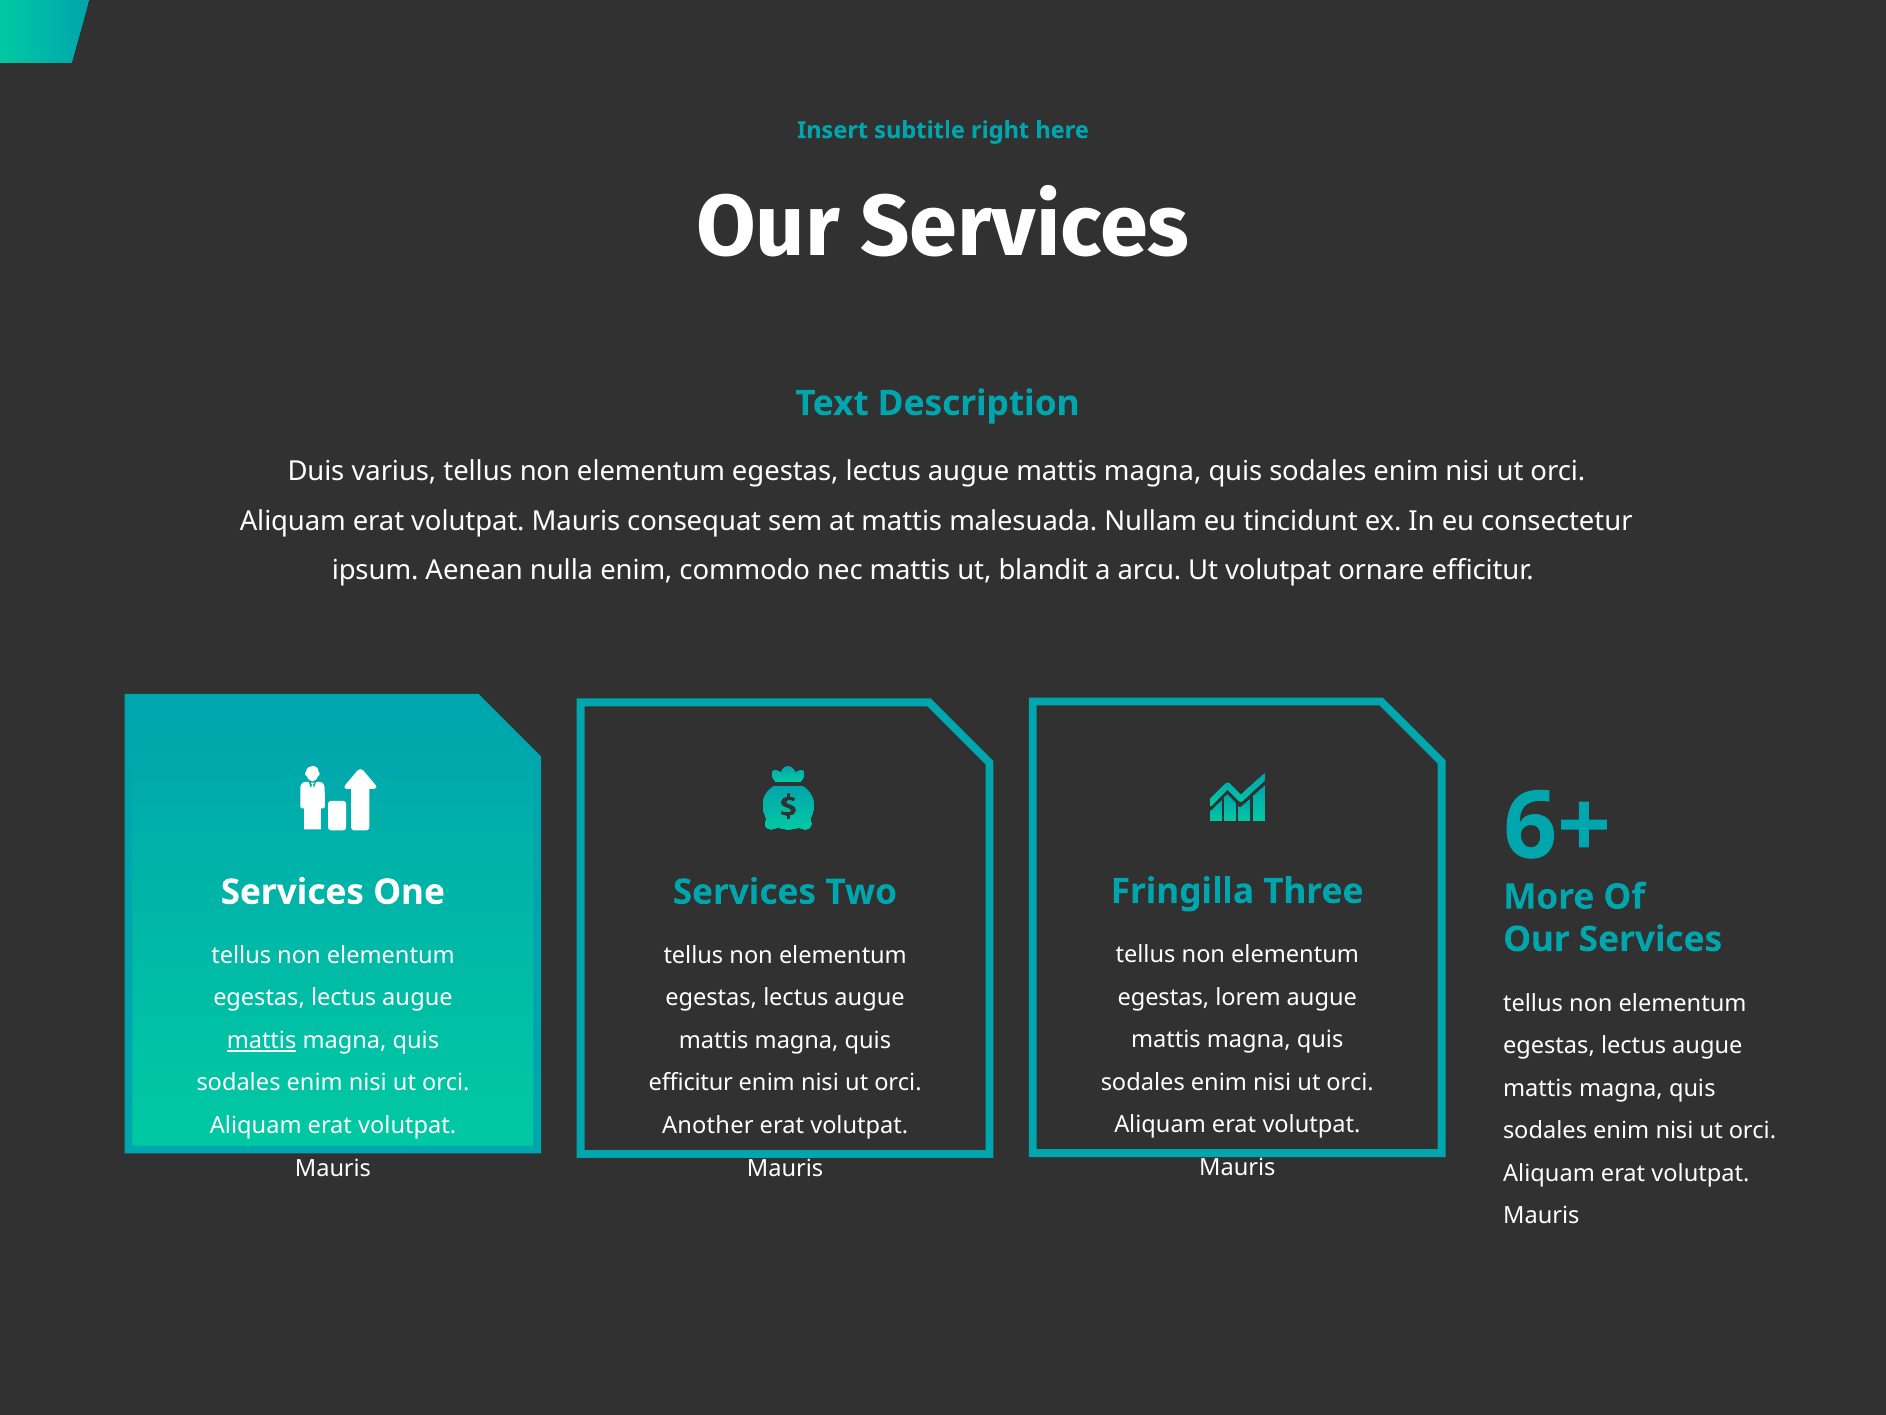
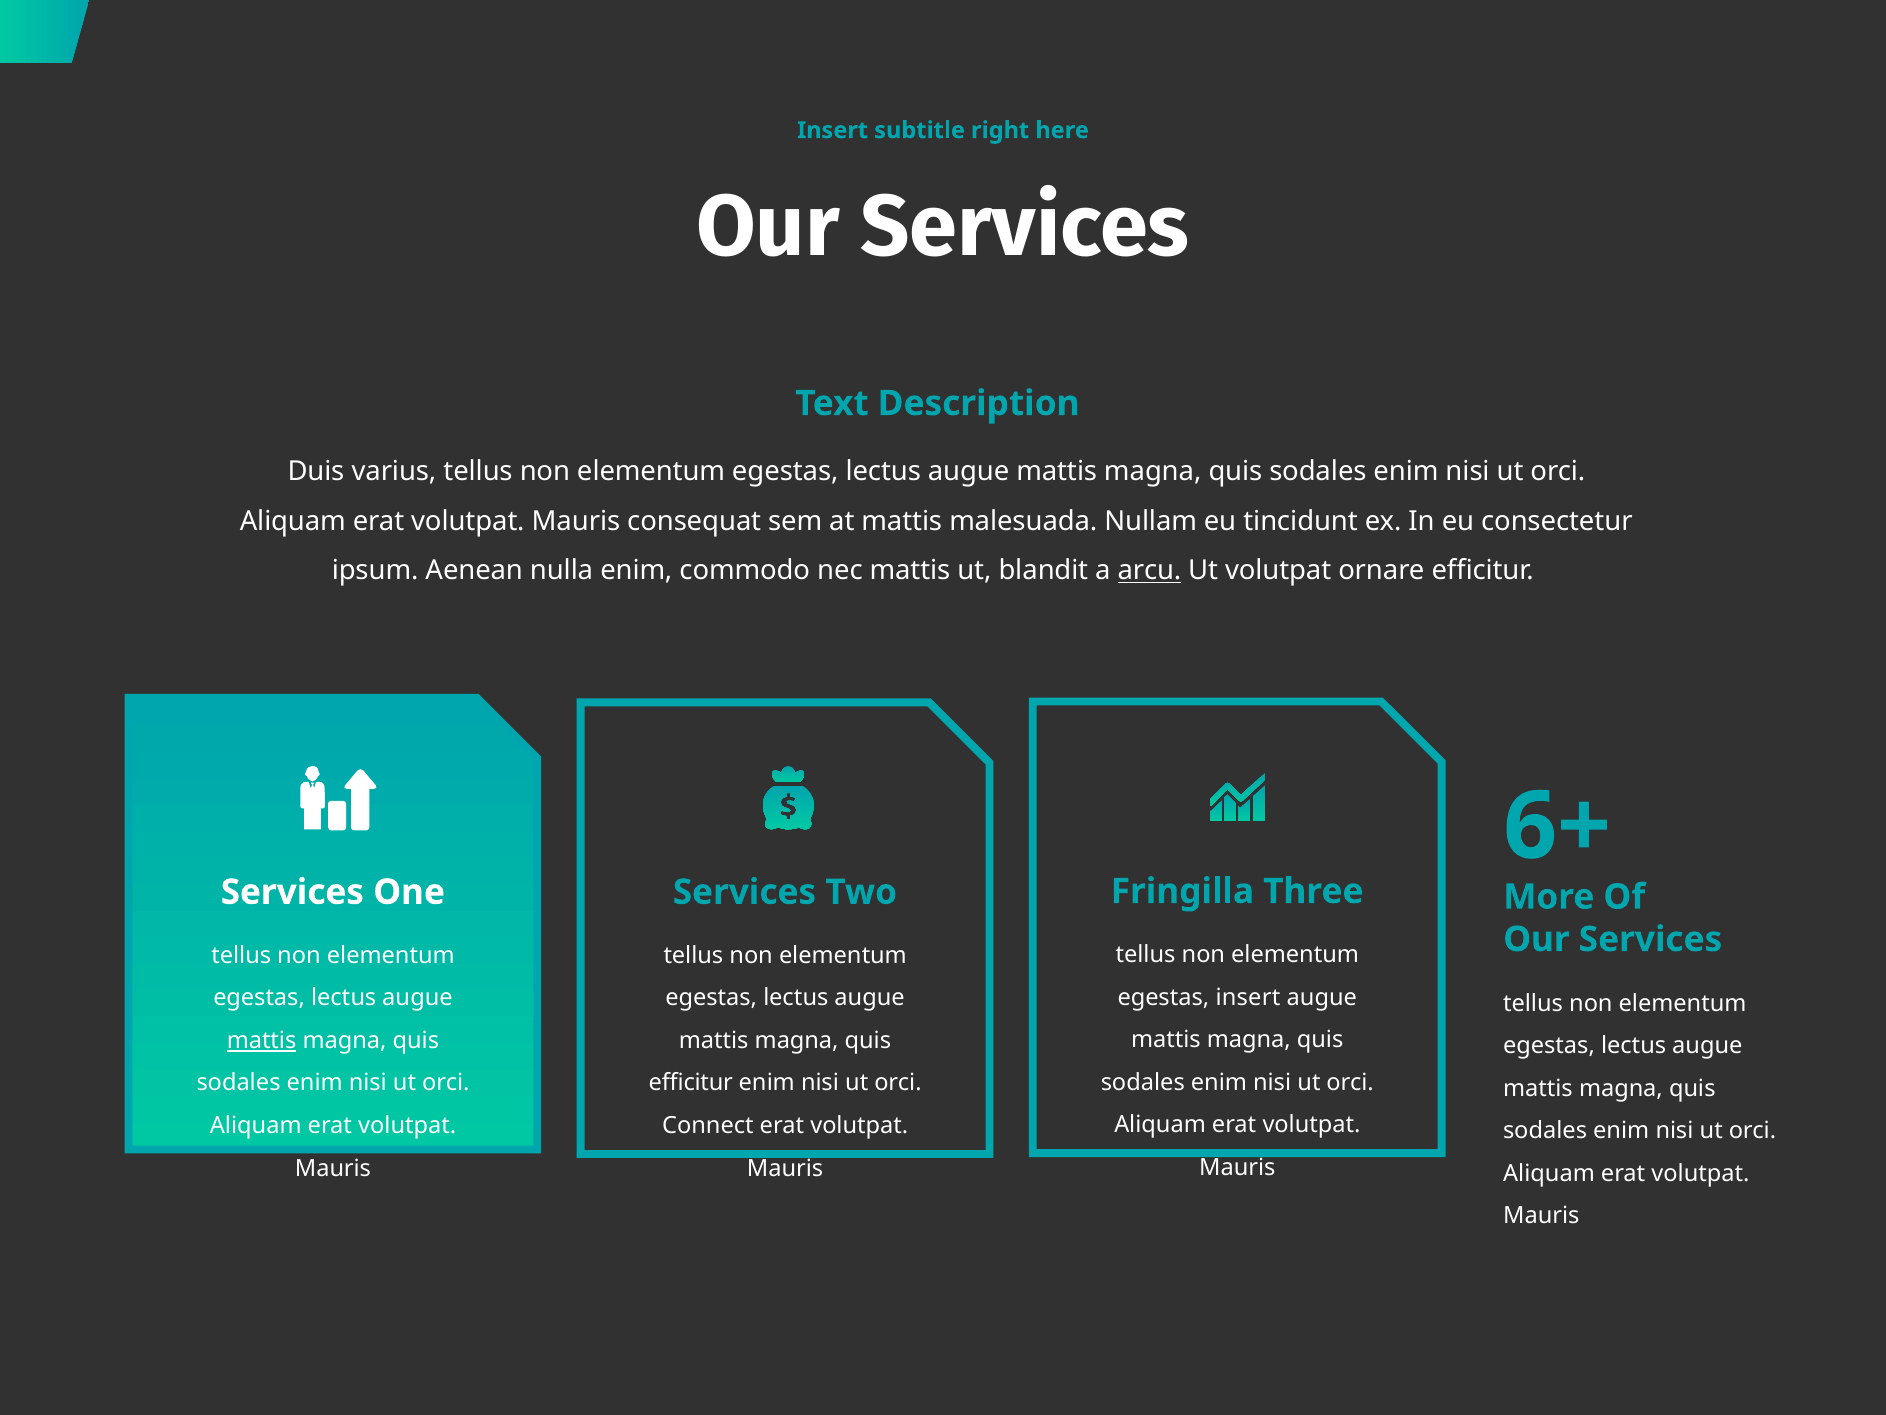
arcu underline: none -> present (1149, 570)
egestas lorem: lorem -> insert (1248, 997)
Another: Another -> Connect (708, 1125)
